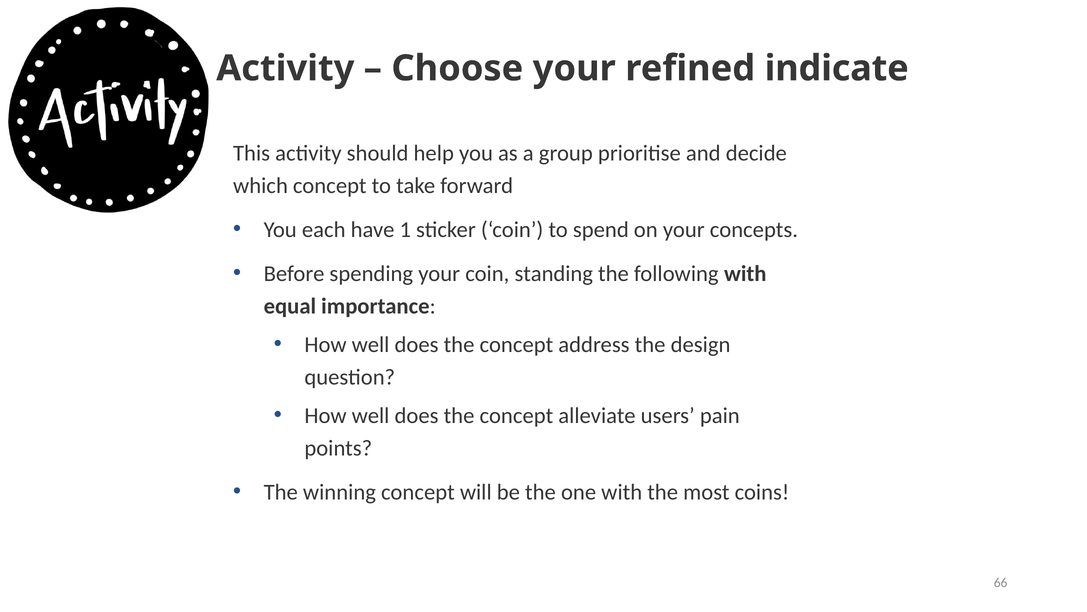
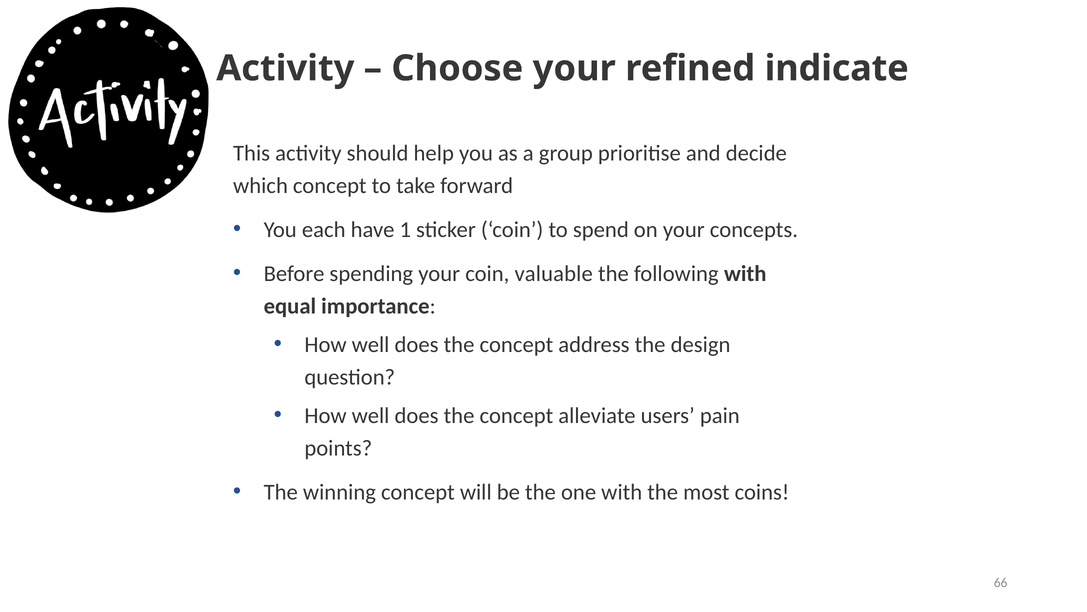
standing: standing -> valuable (554, 273)
